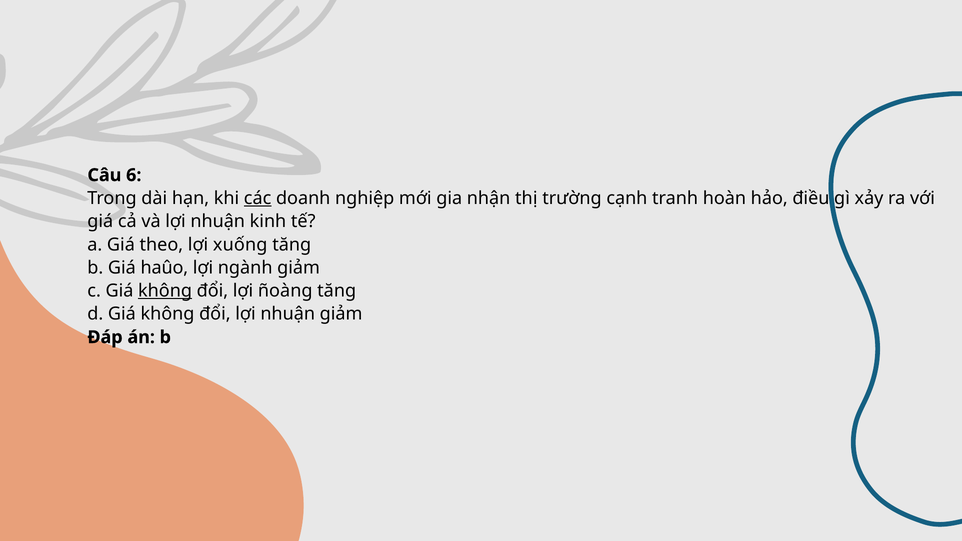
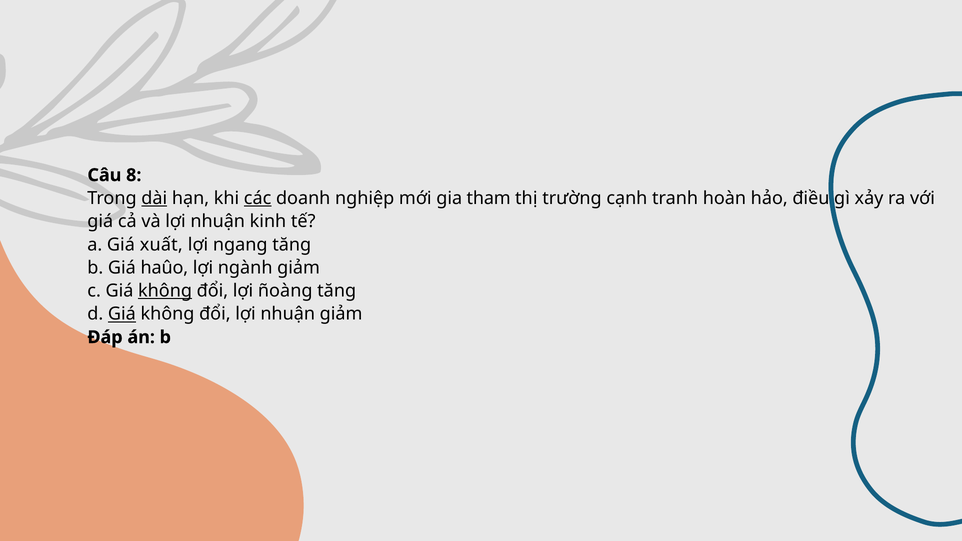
6: 6 -> 8 (134, 175)
dài underline: none -> present (154, 198)
nhận: nhận -> tham (489, 198)
theo: theo -> xuất (161, 245)
xuống: xuống -> ngang (240, 245)
Giá underline: none -> present (122, 314)
